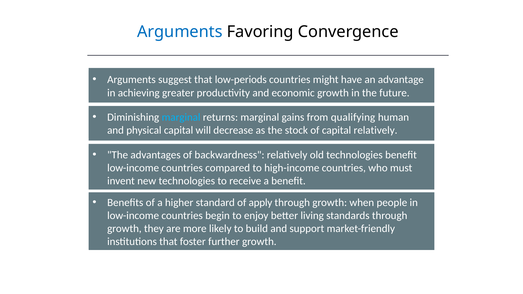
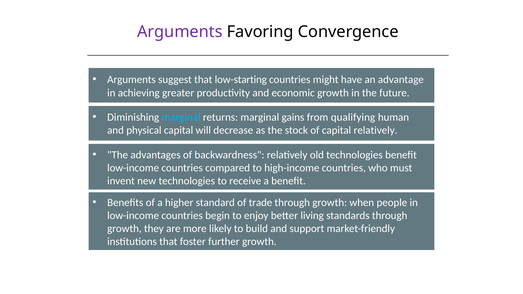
Arguments colour: blue -> purple (180, 32)
low-periods: low-periods -> low-starting (241, 80)
apply: apply -> trade (260, 203)
